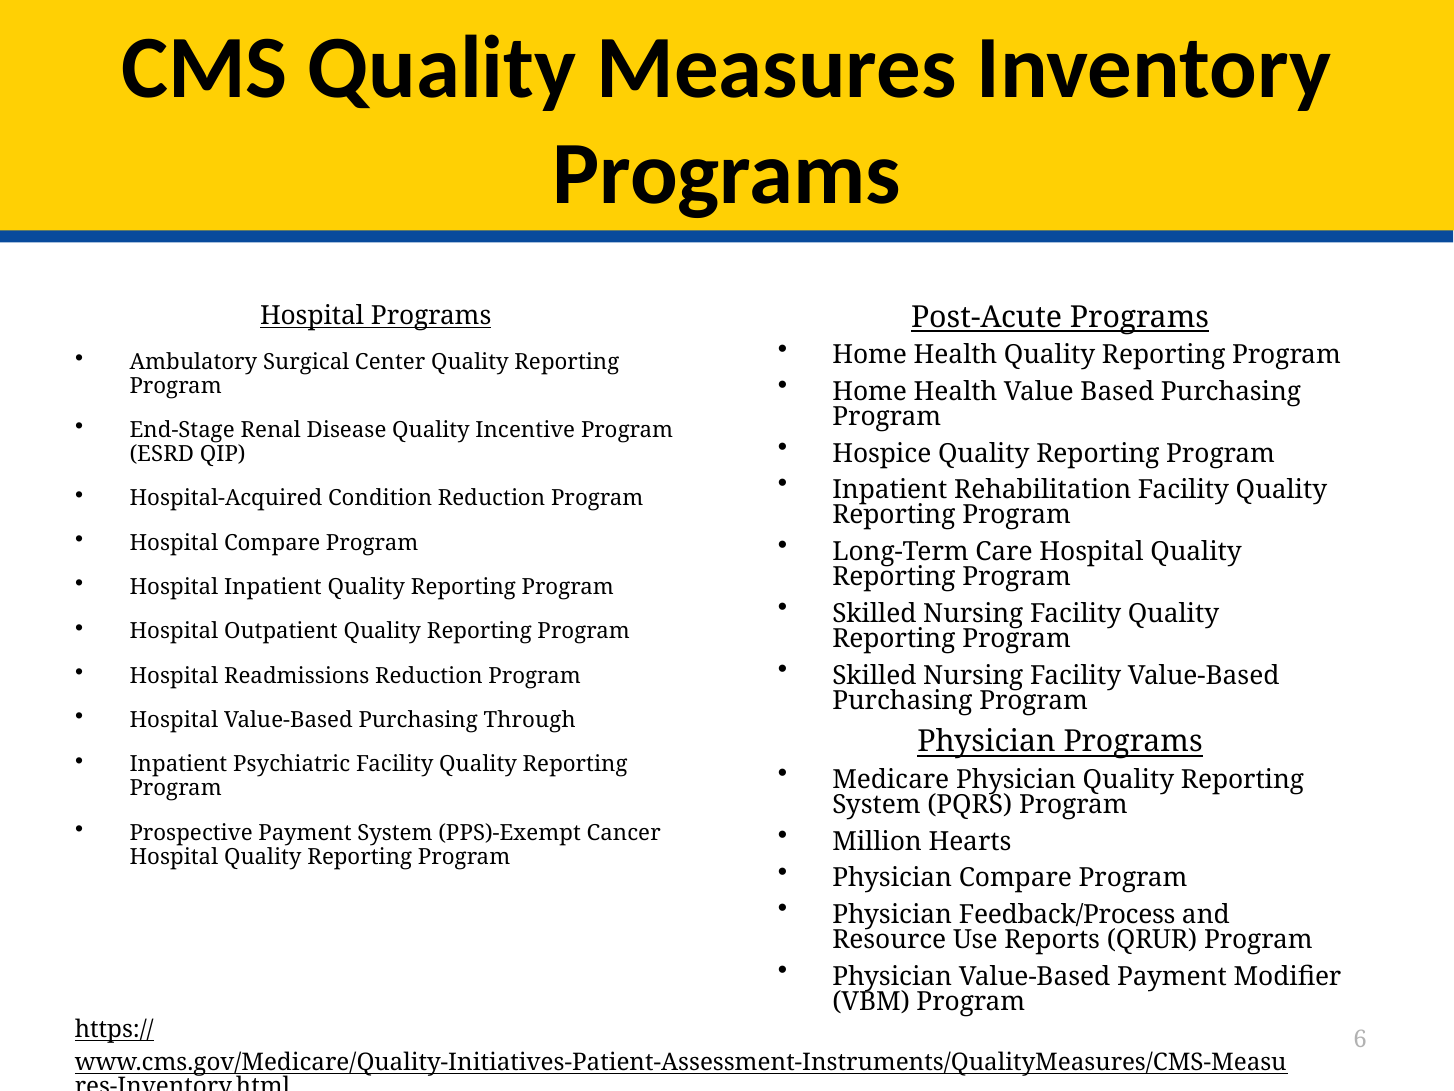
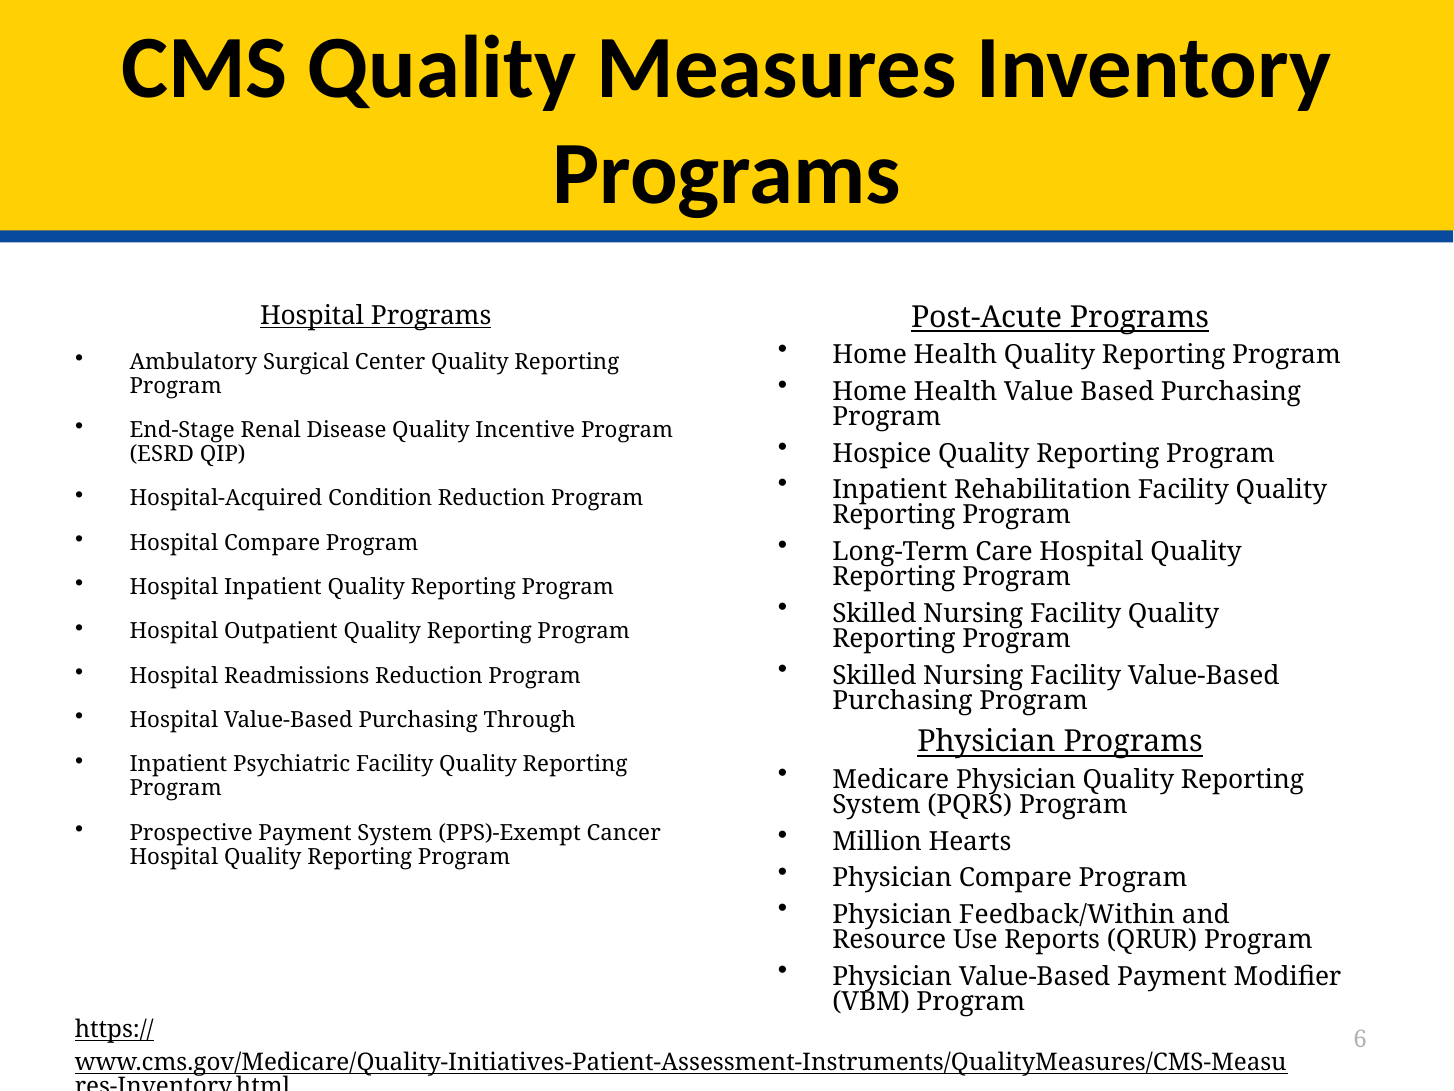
Feedback/Process: Feedback/Process -> Feedback/Within (1067, 914)
